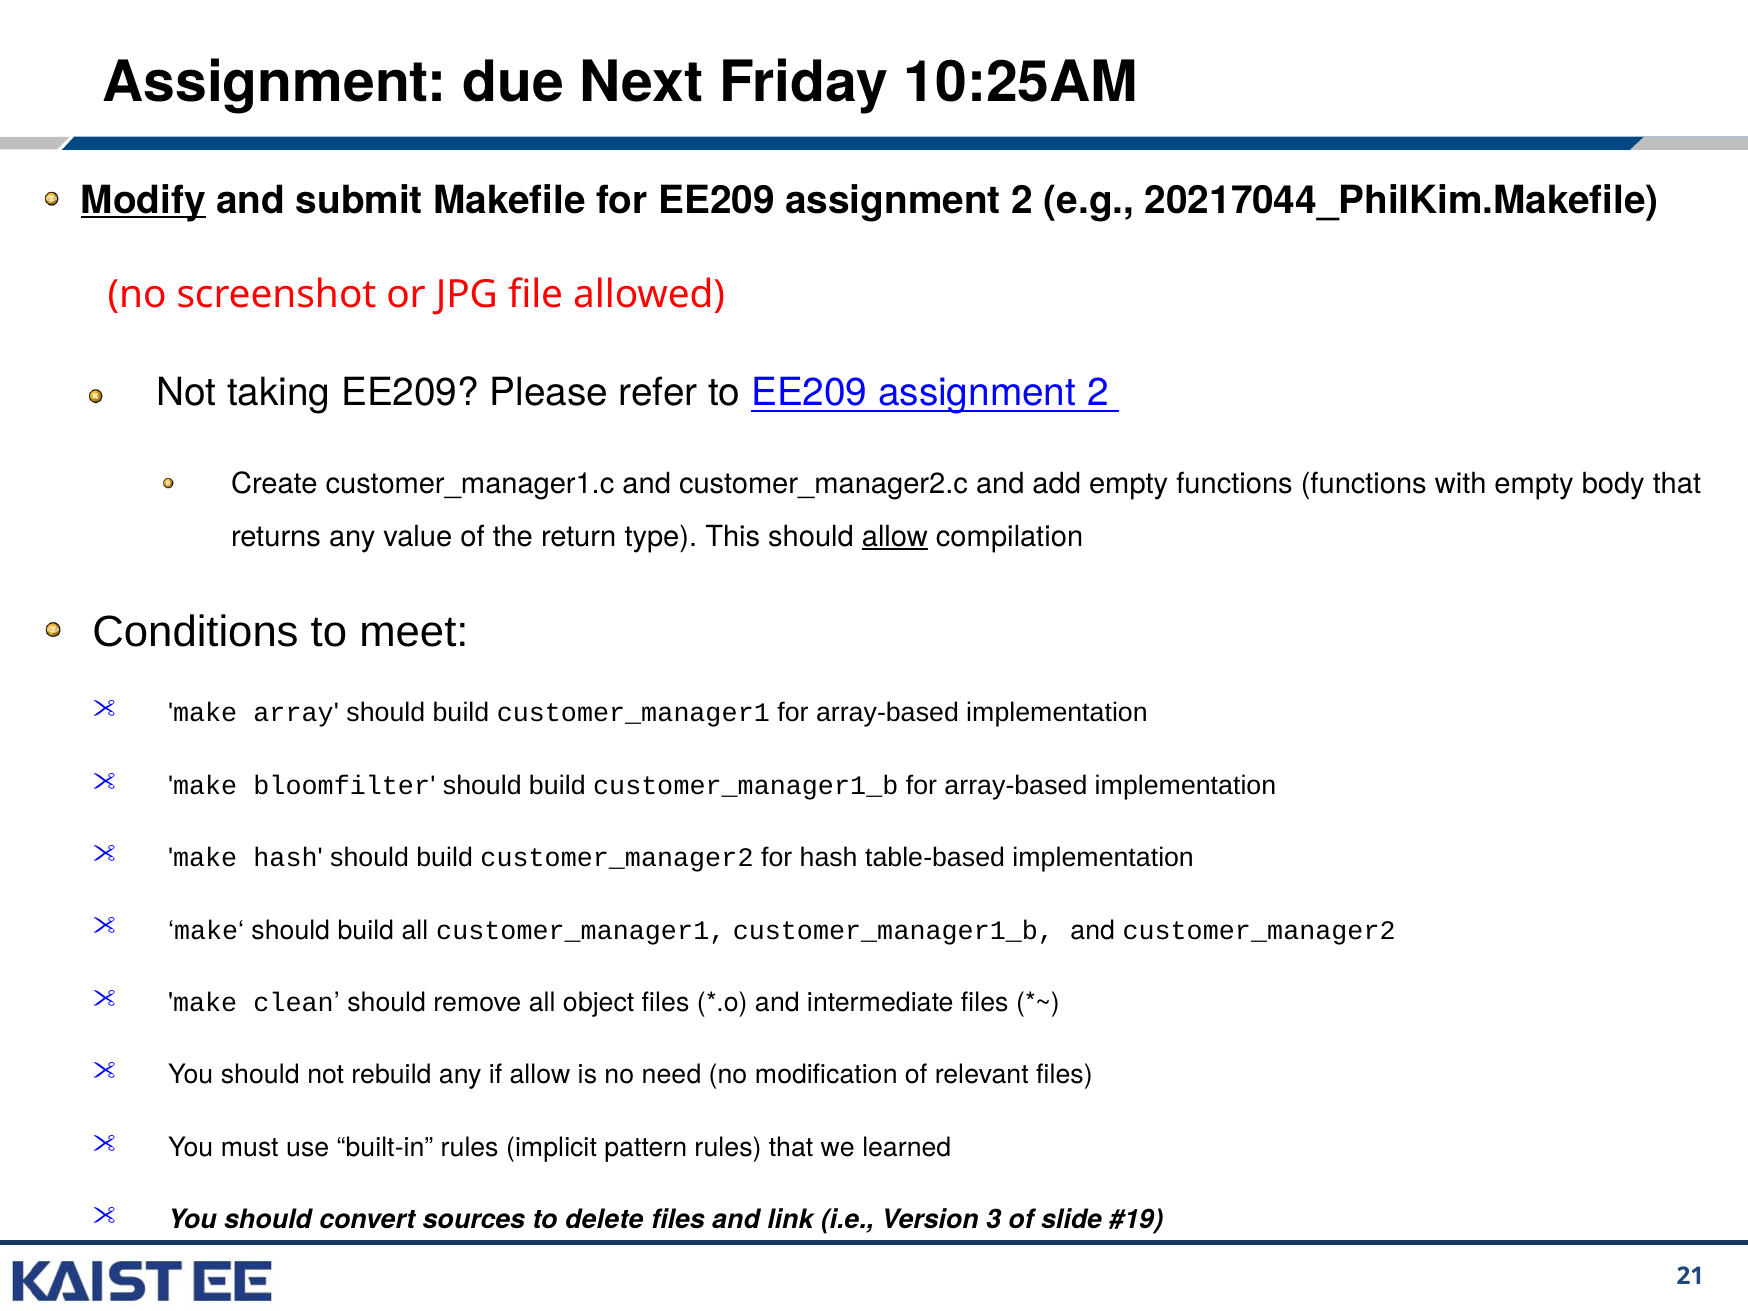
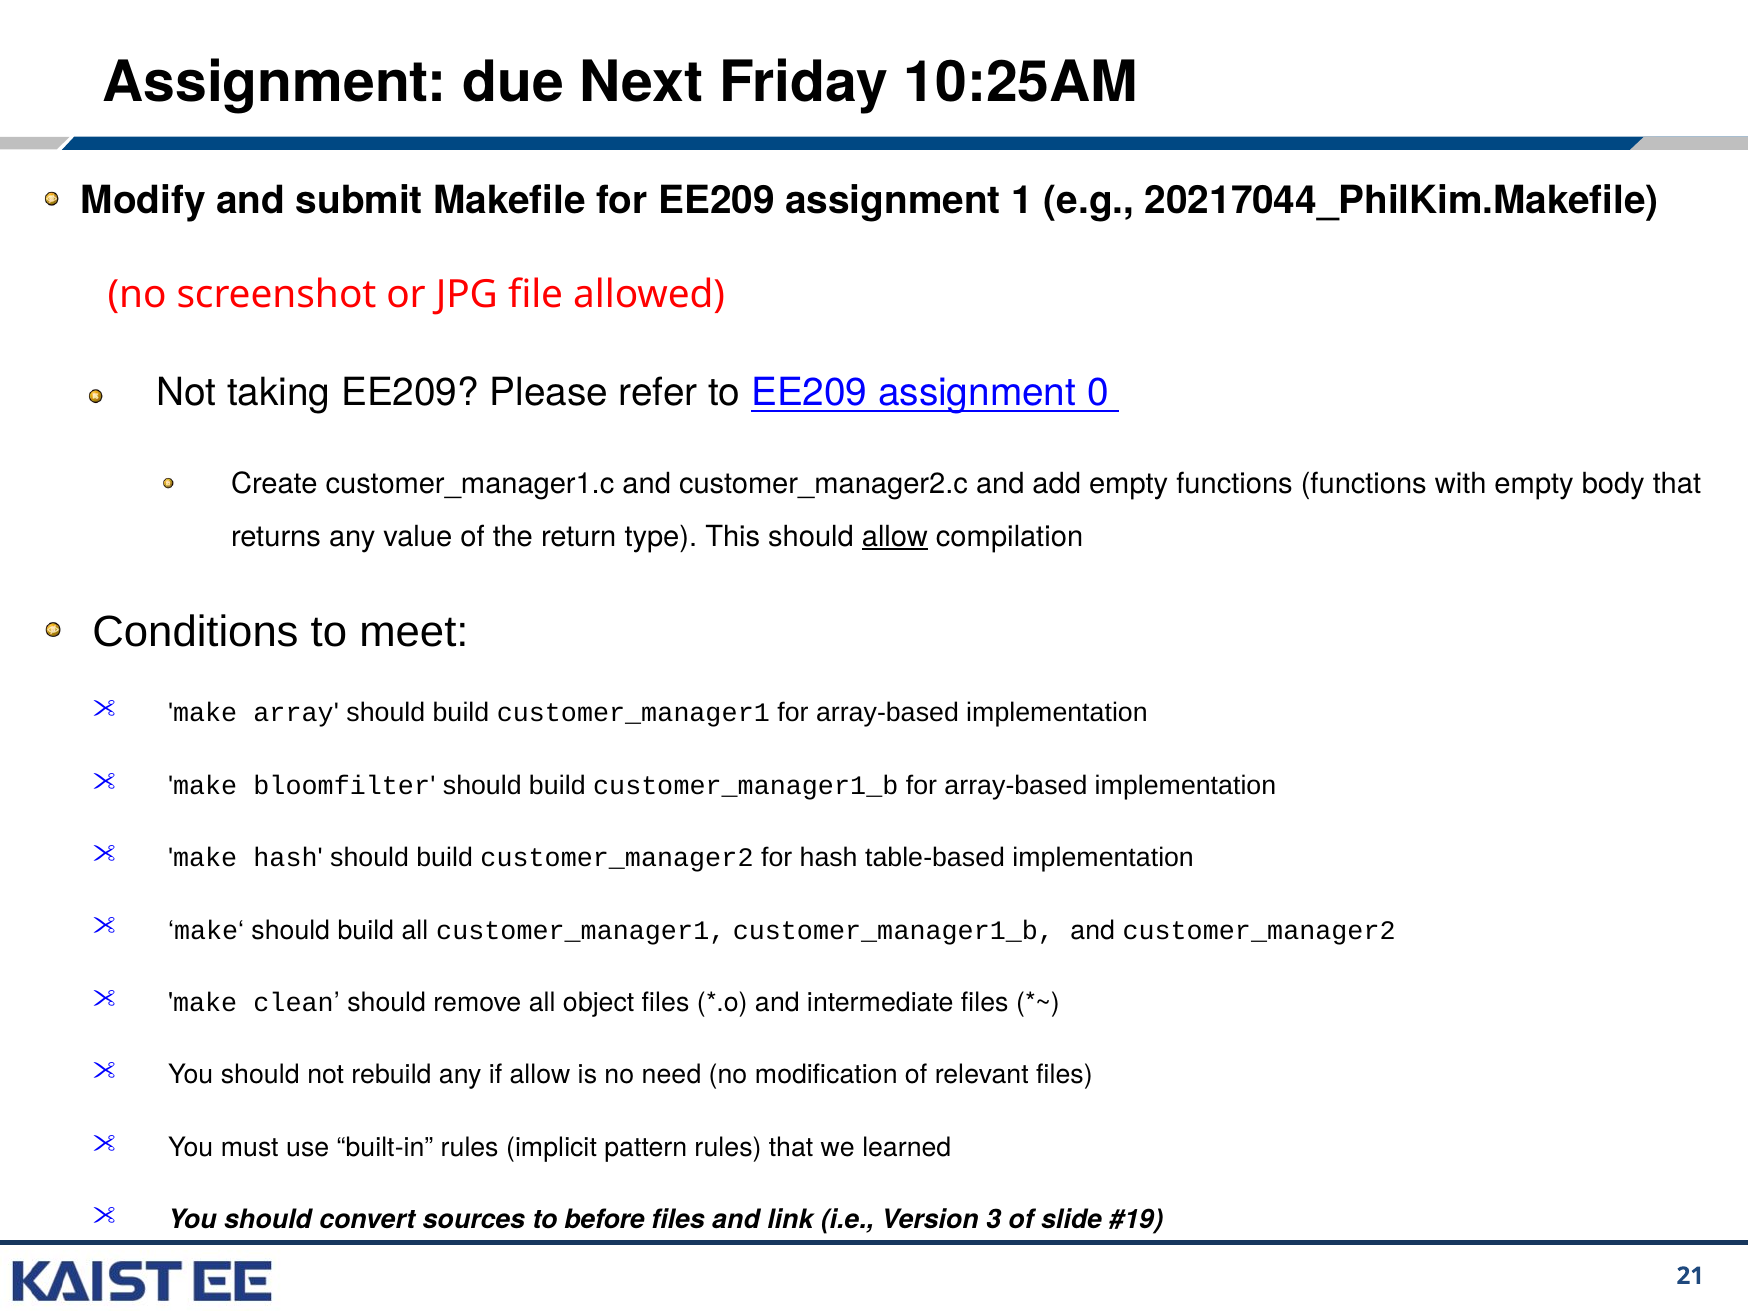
Modify underline: present -> none (143, 200)
for EE209 assignment 2: 2 -> 1 (1022, 200)
to EE209 assignment 2: 2 -> 0 (1098, 393)
delete: delete -> before (605, 1220)
